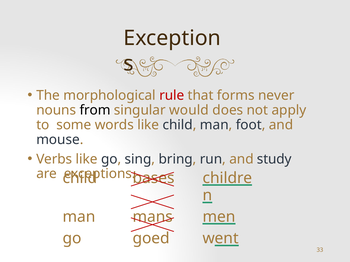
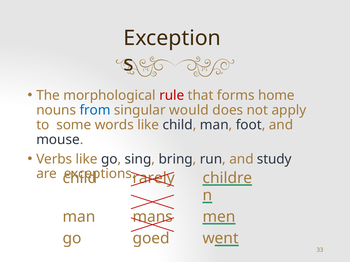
never: never -> home (276, 96)
from colour: black -> blue (95, 110)
bases: bases -> rarely (154, 178)
